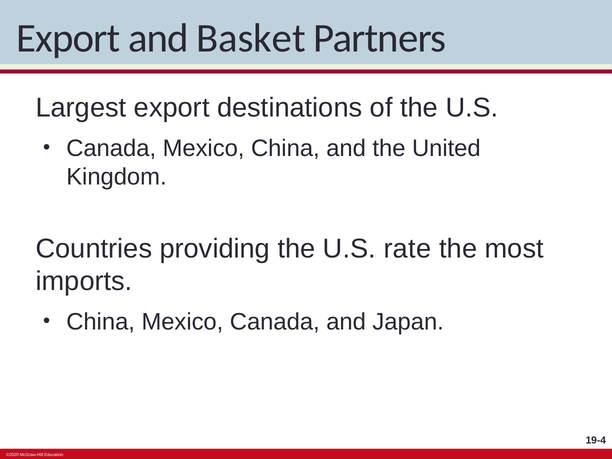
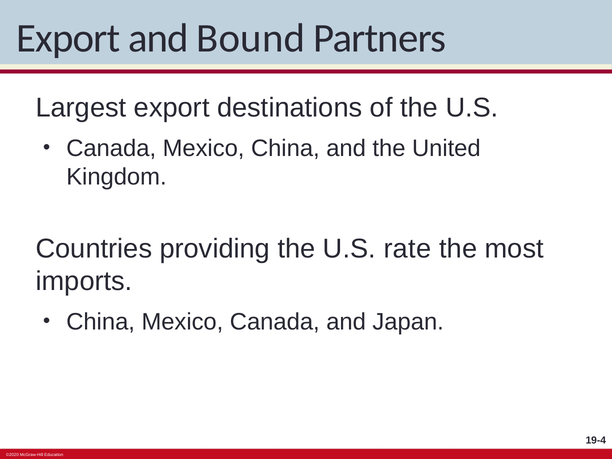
Basket: Basket -> Bound (251, 38)
